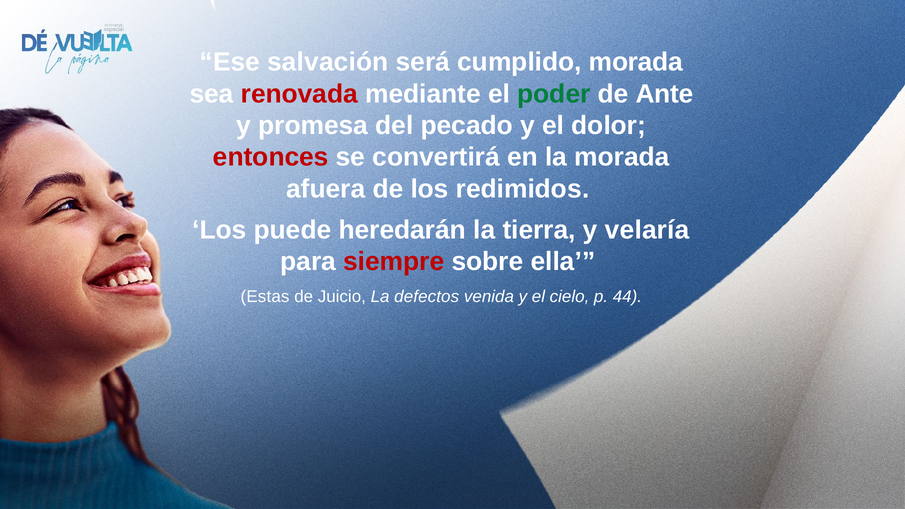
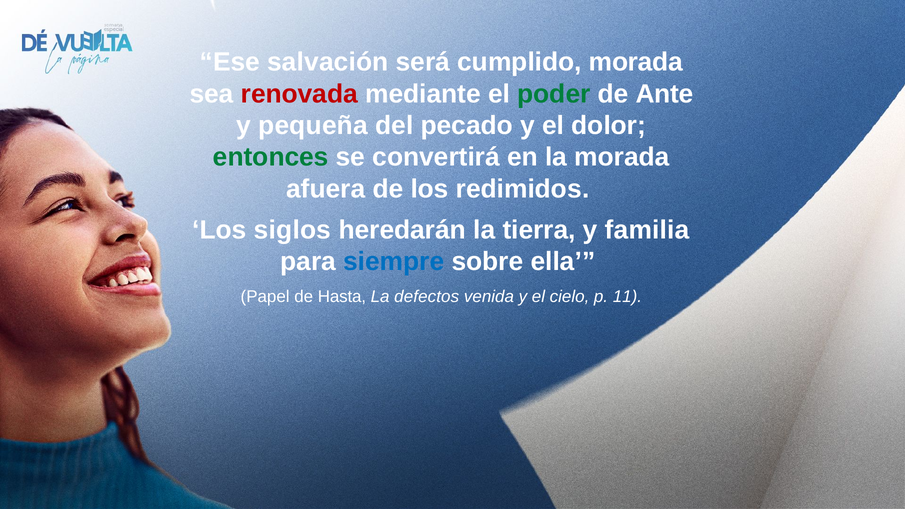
promesa: promesa -> pequeña (313, 126)
entonces colour: red -> green (271, 157)
puede: puede -> siglos (292, 230)
velaría: velaría -> familia (647, 230)
siempre colour: red -> blue (394, 262)
Estas: Estas -> Papel (265, 297)
Juicio: Juicio -> Hasta (342, 297)
44: 44 -> 11 (627, 297)
